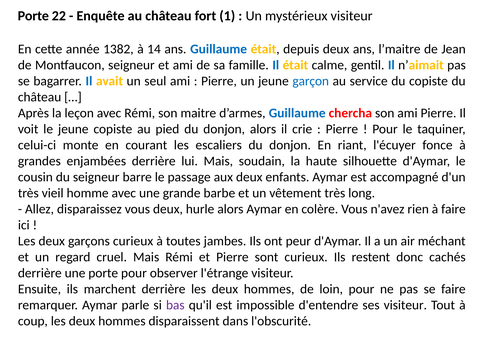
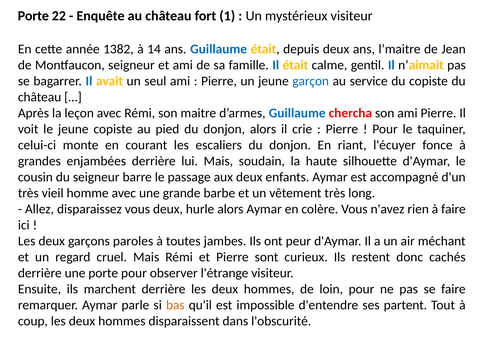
garçons curieux: curieux -> paroles (133, 241)
bas colour: purple -> orange (175, 305)
ses visiteur: visiteur -> partent (405, 305)
